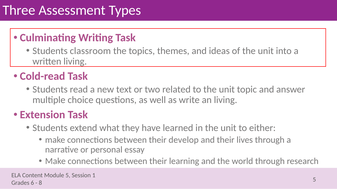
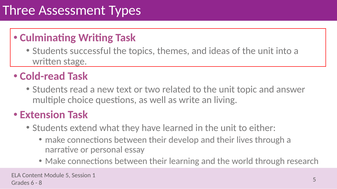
classroom: classroom -> successful (90, 51)
written living: living -> stage (75, 62)
